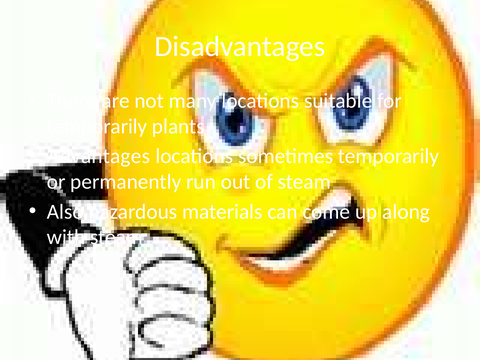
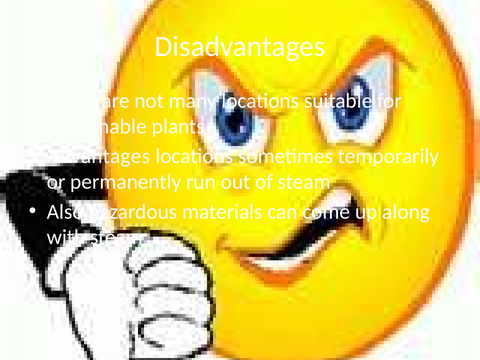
temporarily: temporarily -> sustainable (97, 126)
